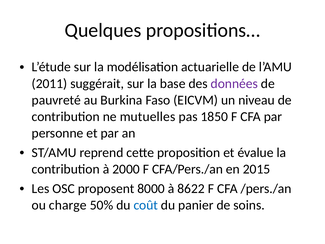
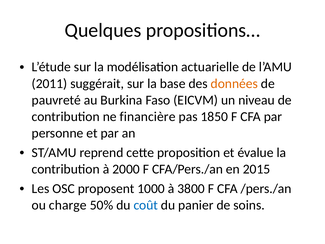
données colour: purple -> orange (234, 83)
mutuelles: mutuelles -> financière (148, 117)
8000: 8000 -> 1000 (151, 188)
8622: 8622 -> 3800 (191, 188)
